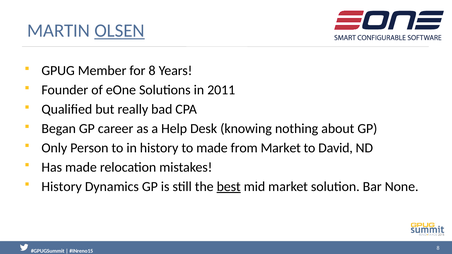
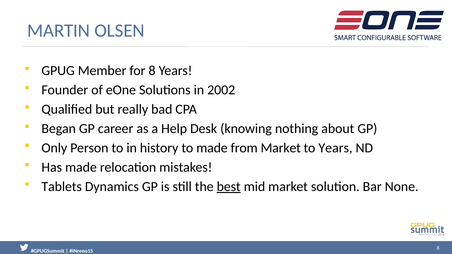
OLSEN underline: present -> none (120, 31)
2011: 2011 -> 2002 (221, 90)
to David: David -> Years (335, 148)
History: History -> Tablets (62, 187)
